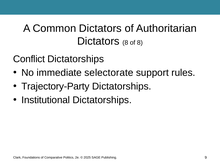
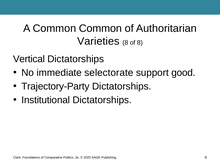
Common Dictators: Dictators -> Common (100, 28)
Dictators: Dictators -> Varieties (98, 41)
Conflict: Conflict -> Vertical (29, 59)
rules: rules -> good (183, 73)
